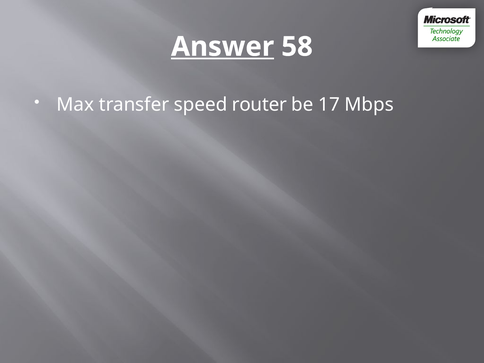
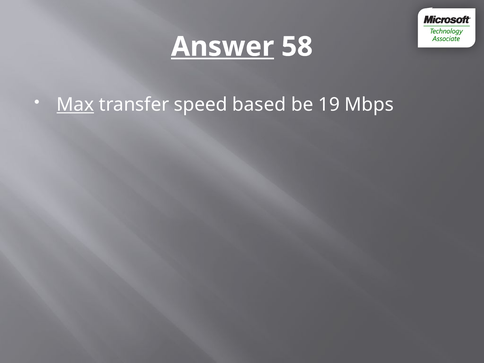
Max underline: none -> present (75, 105)
router: router -> based (259, 105)
17: 17 -> 19 (329, 105)
